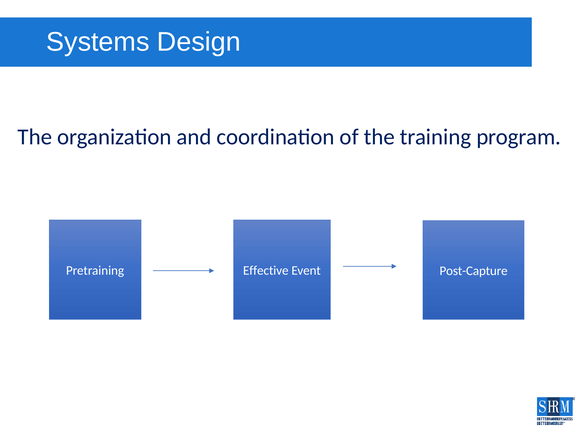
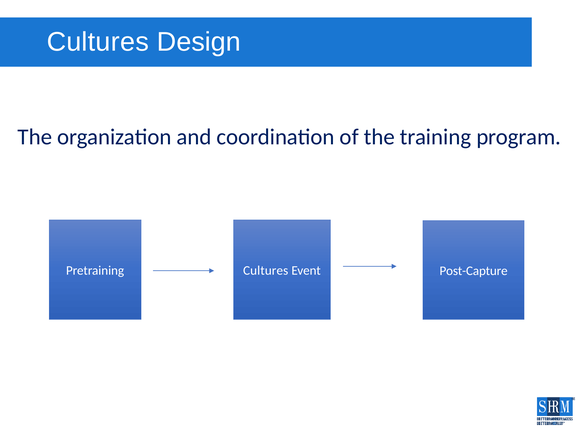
Systems: Systems -> Cultures (98, 42)
Pretraining Effective: Effective -> Cultures (266, 271)
